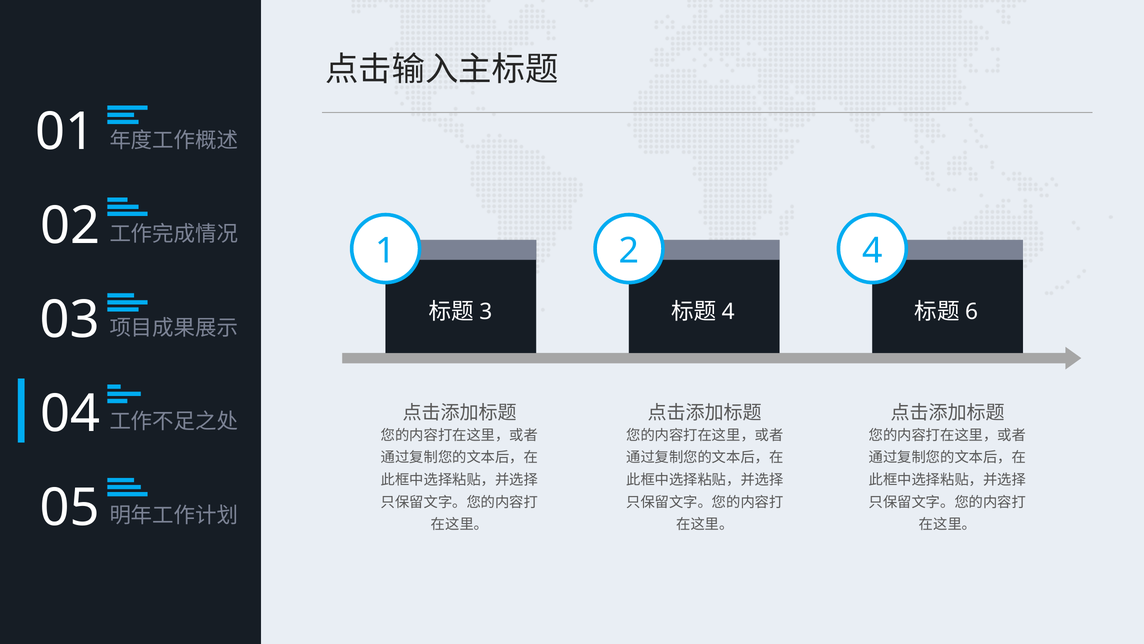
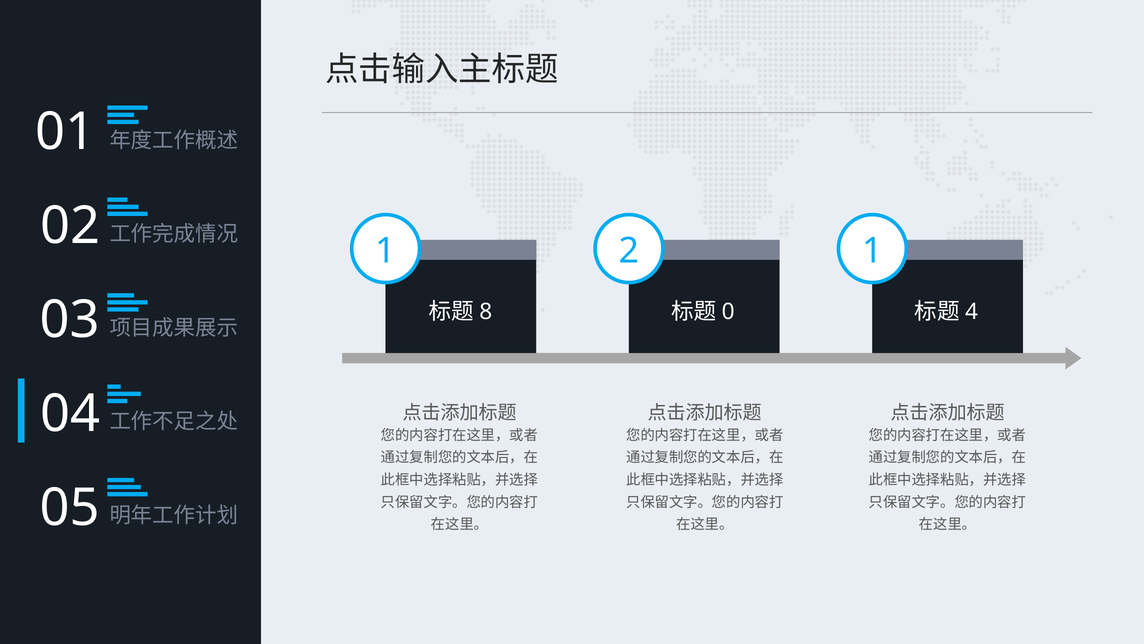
1 4: 4 -> 1 (872, 251)
3: 3 -> 8 (486, 311)
4: 4 -> 0 (728, 311)
6: 6 -> 4 (972, 311)
